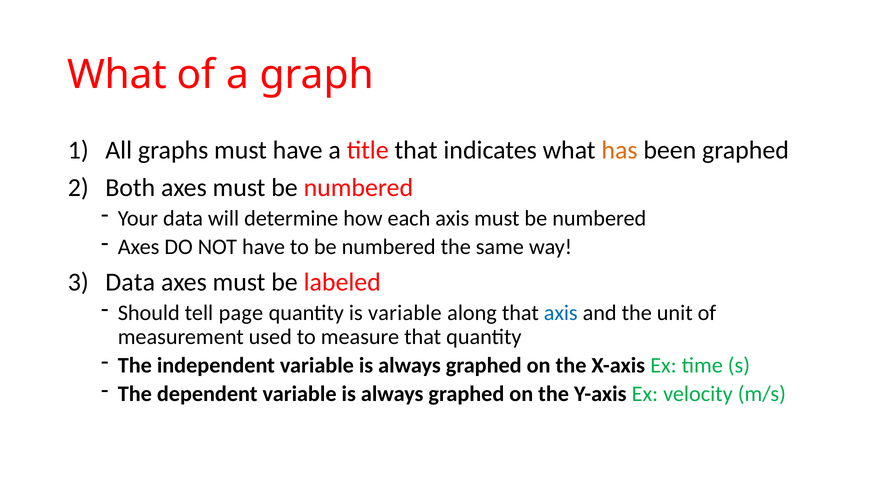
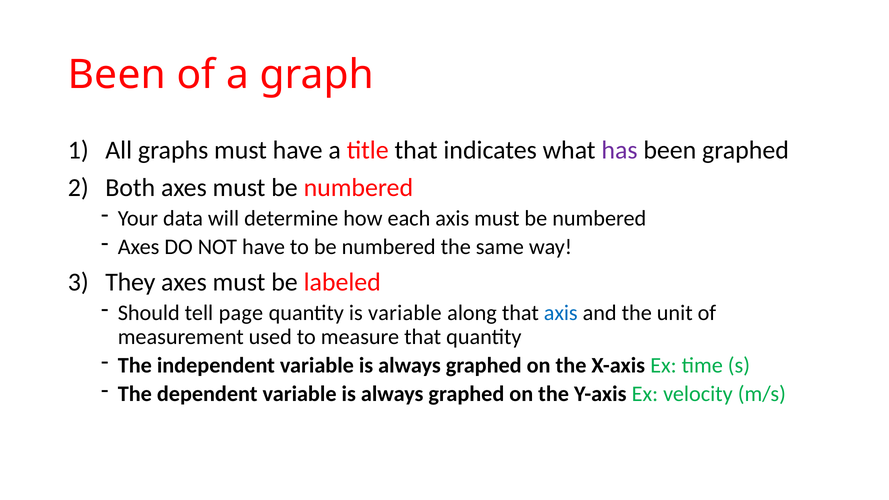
What: What -> Been (117, 75)
has colour: orange -> purple (619, 150)
Data: Data -> They (130, 282)
